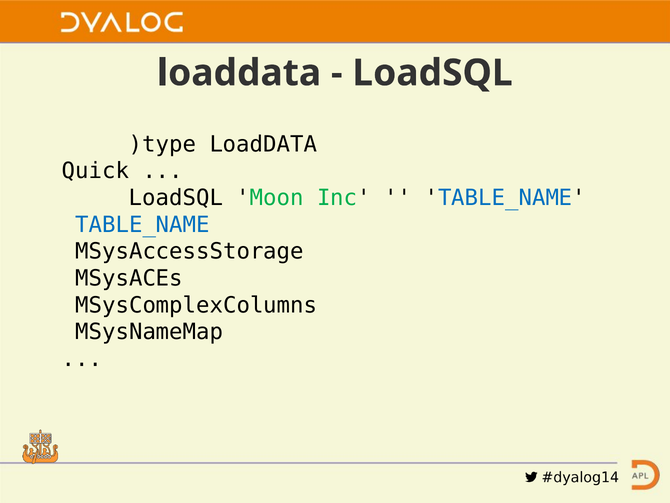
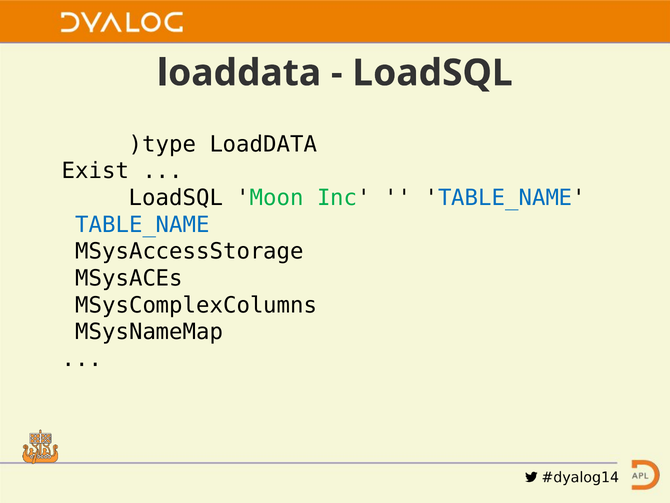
Quick: Quick -> Exist (96, 171)
